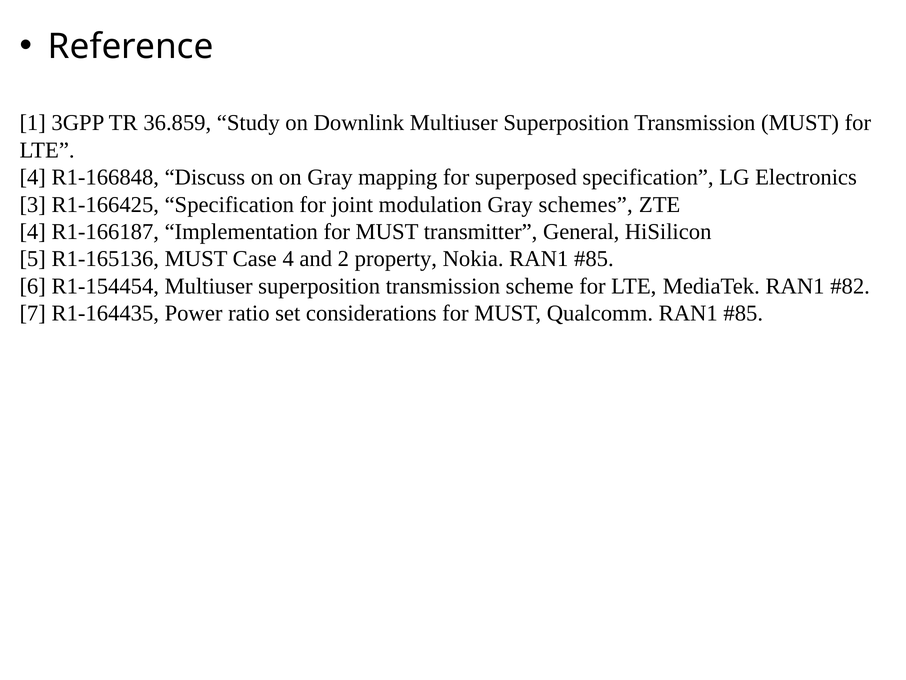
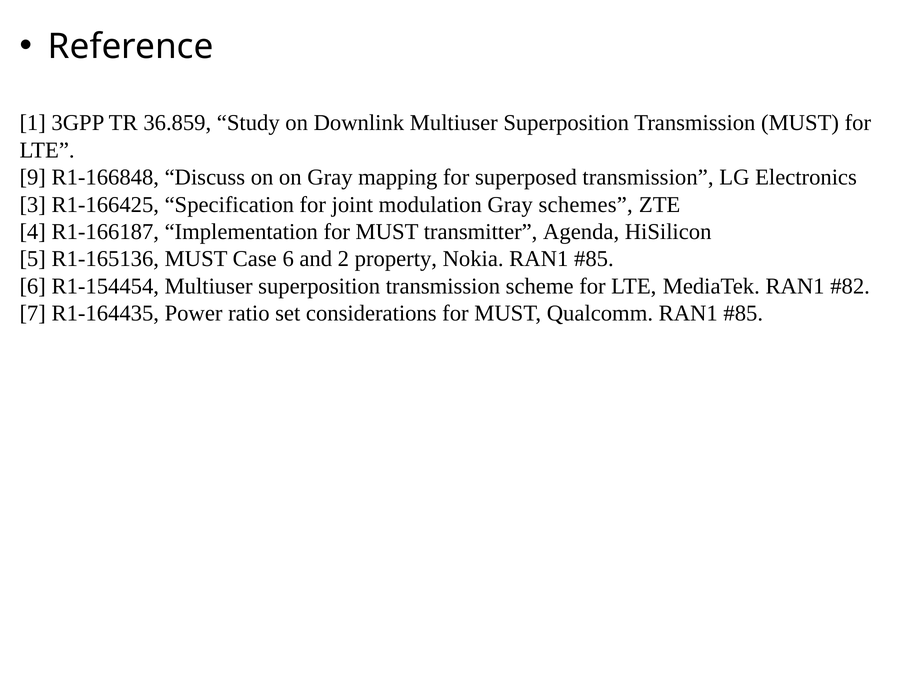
4: 4 -> 9 (33, 177)
superposed specification: specification -> transmission (648, 177)
General: General -> Agenda (581, 232)
Case 4: 4 -> 6 (288, 259)
